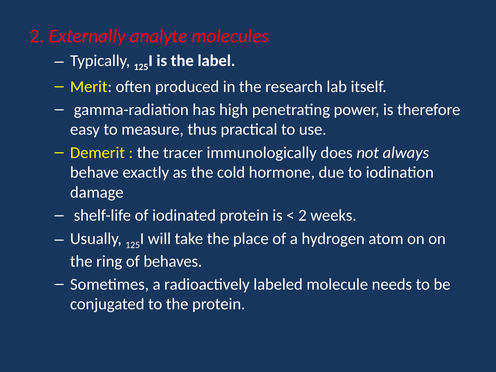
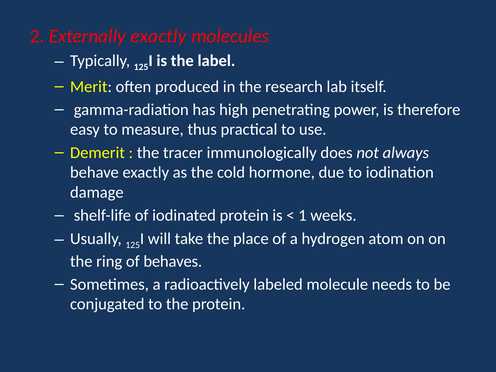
Externally analyte: analyte -> exactly (158, 36)
2: 2 -> 1 (302, 215)
